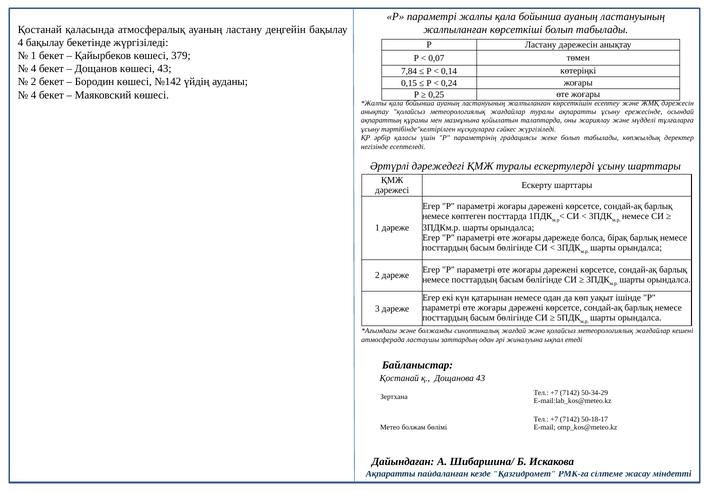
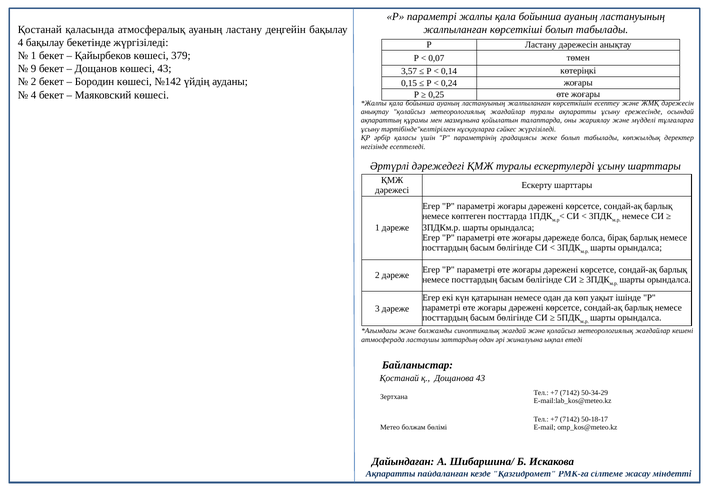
4: 4 -> 9 (34, 69)
7,84: 7,84 -> 3,57 (409, 71)
